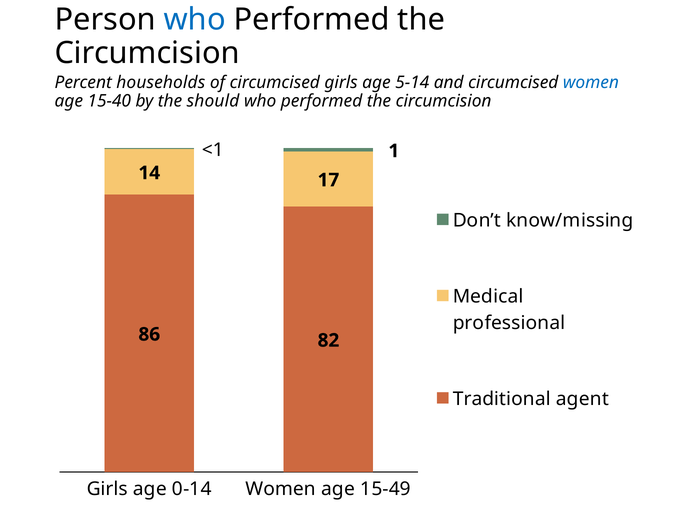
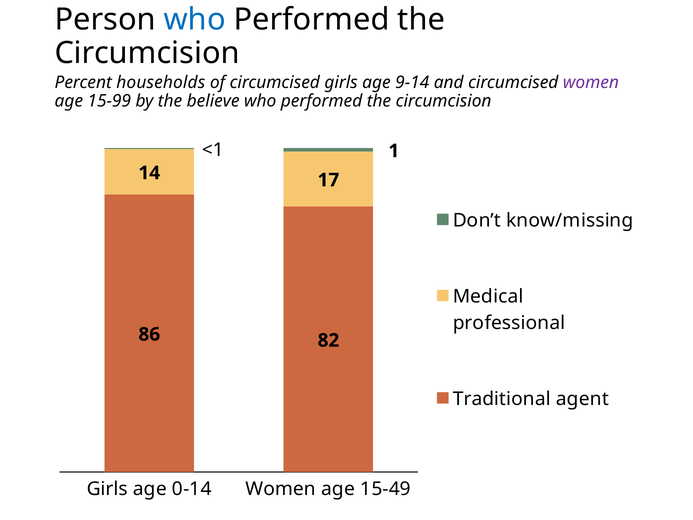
5-14: 5-14 -> 9-14 (412, 82)
women colour: blue -> purple (591, 82)
15-40: 15-40 -> 15-99 (109, 101)
should: should -> believe (213, 101)
